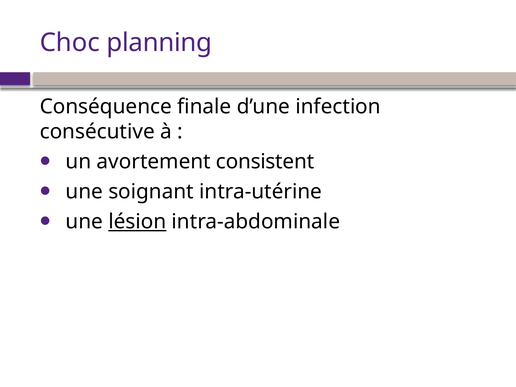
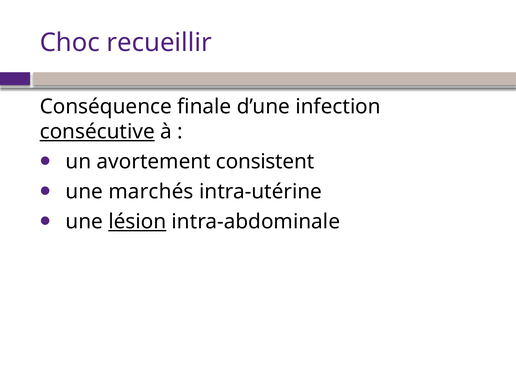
planning: planning -> recueillir (159, 43)
consécutive underline: none -> present (97, 132)
soignant: soignant -> marchés (151, 192)
